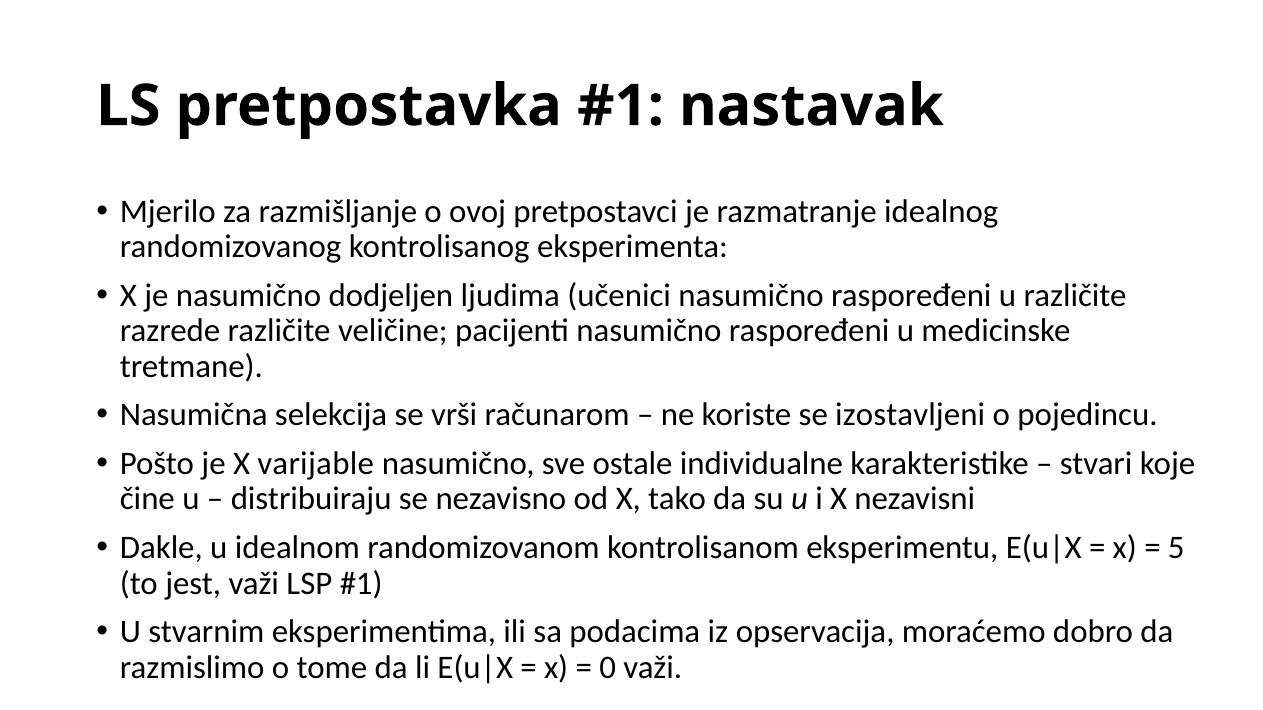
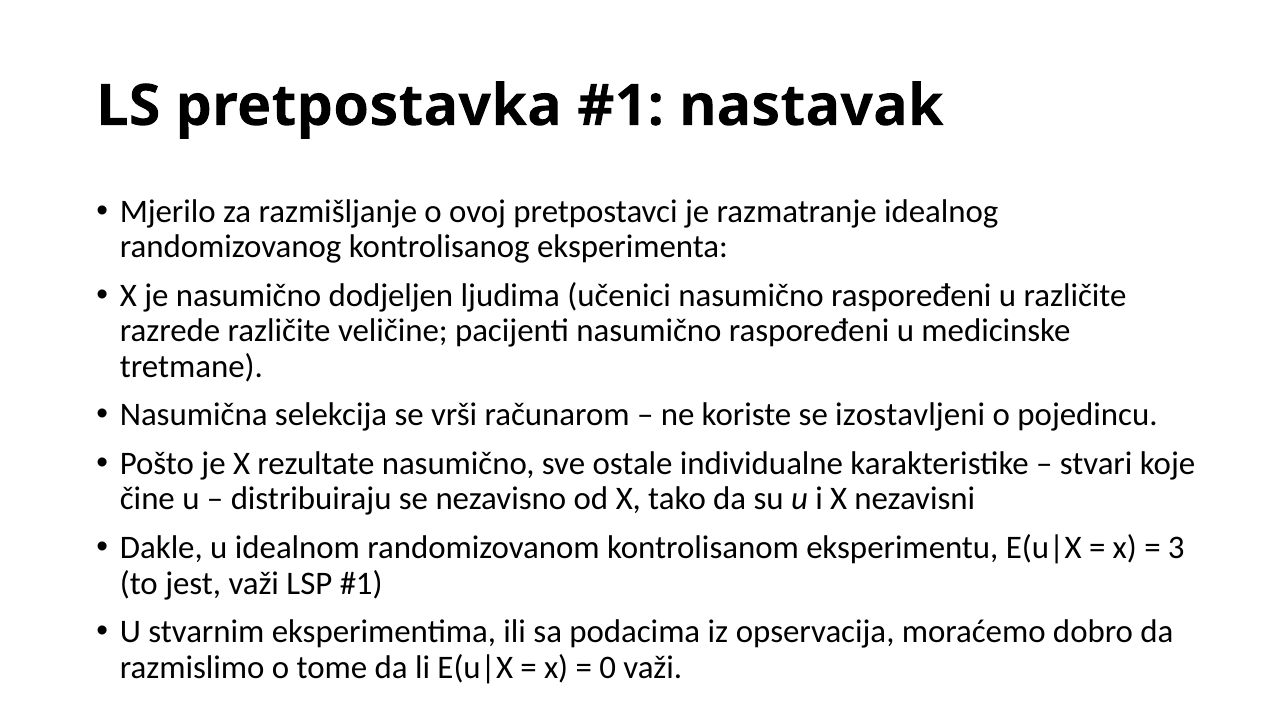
varijable: varijable -> rezultate (316, 464)
5: 5 -> 3 (1176, 548)
